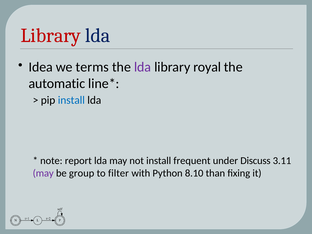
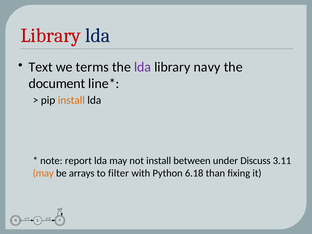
Idea: Idea -> Text (41, 67)
royal: royal -> navy (207, 67)
automatic: automatic -> document (57, 84)
install colour: blue -> orange (71, 100)
frequent: frequent -> between (192, 161)
may colour: purple -> orange (43, 173)
group: group -> arrays (82, 173)
8.10: 8.10 -> 6.18 (194, 173)
